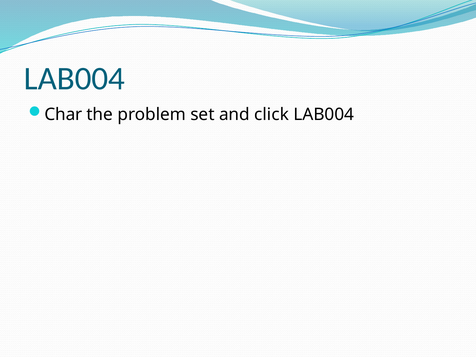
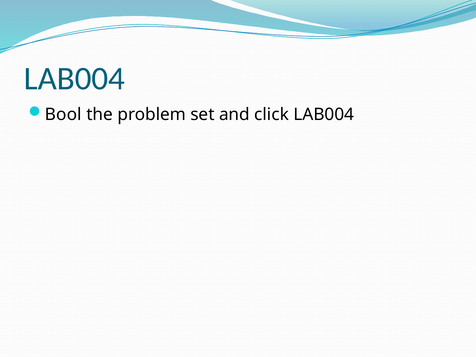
Char: Char -> Bool (63, 115)
